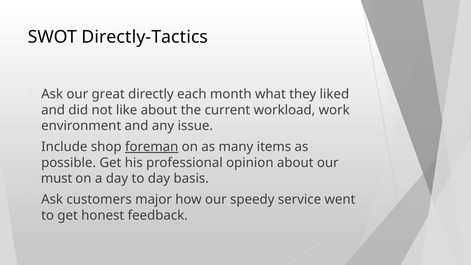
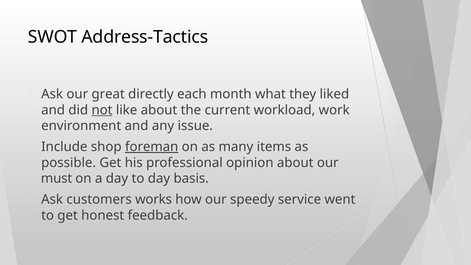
Directly-Tactics: Directly-Tactics -> Address-Tactics (145, 37)
not underline: none -> present (102, 110)
major: major -> works (154, 199)
